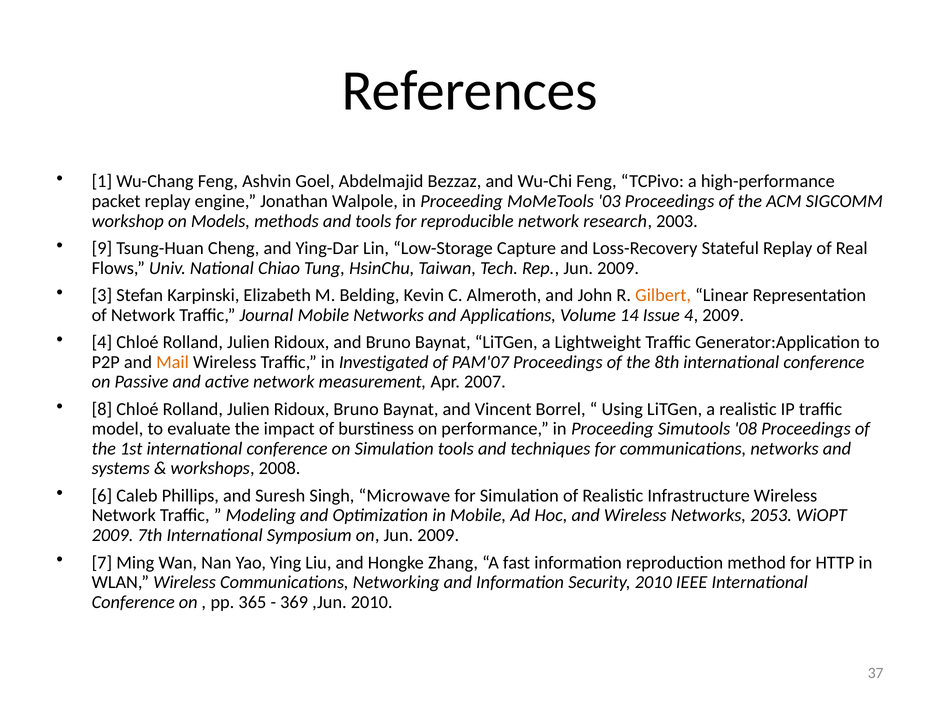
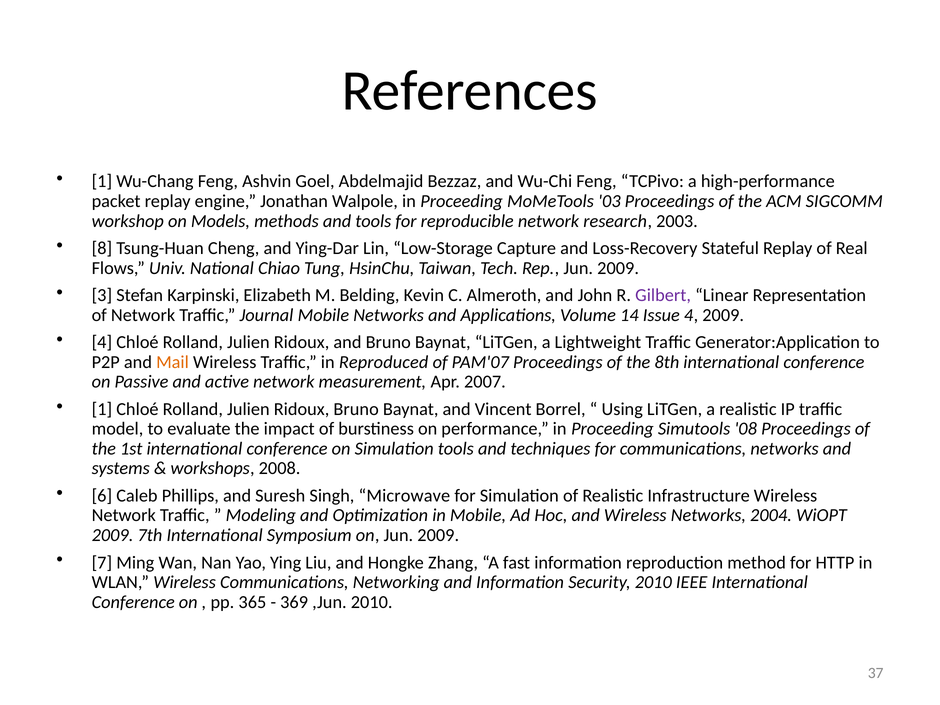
9: 9 -> 8 (102, 248)
Gilbert colour: orange -> purple (663, 295)
Investigated: Investigated -> Reproduced (384, 362)
8: 8 -> 1 (102, 409)
2053: 2053 -> 2004 (771, 515)
